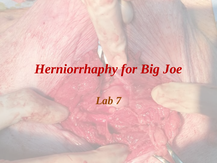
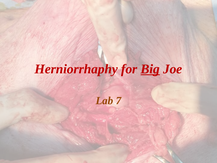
Big underline: none -> present (150, 69)
